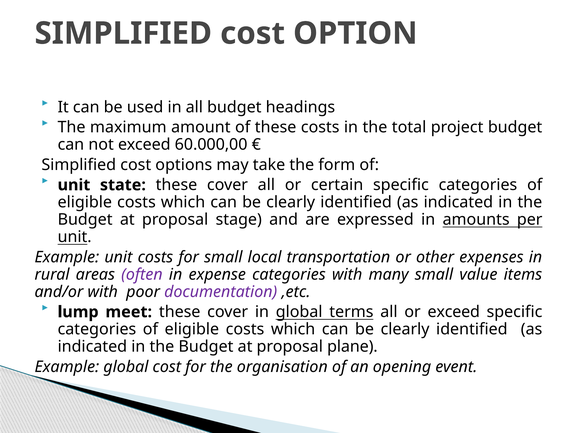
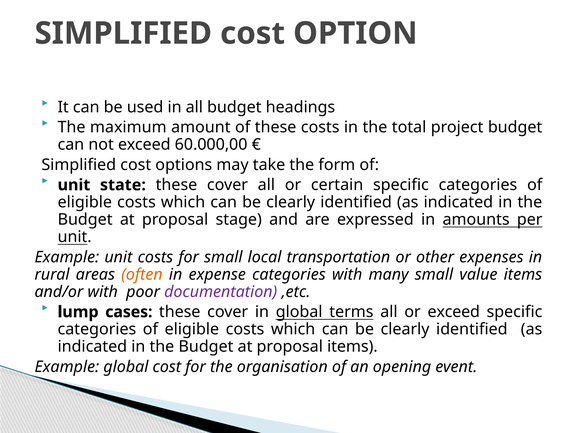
often colour: purple -> orange (142, 274)
meet: meet -> cases (129, 312)
proposal plane: plane -> items (352, 346)
